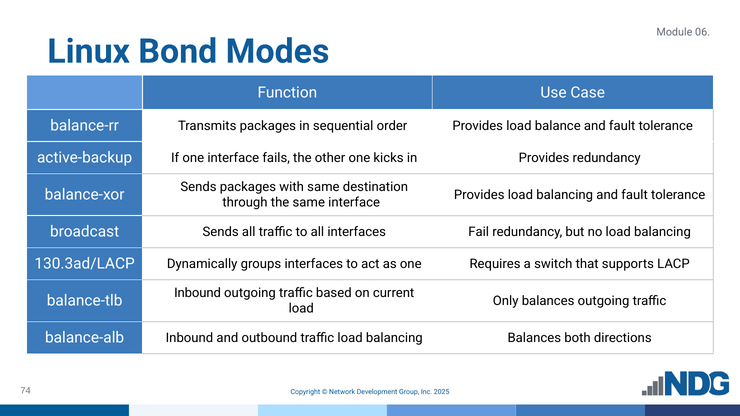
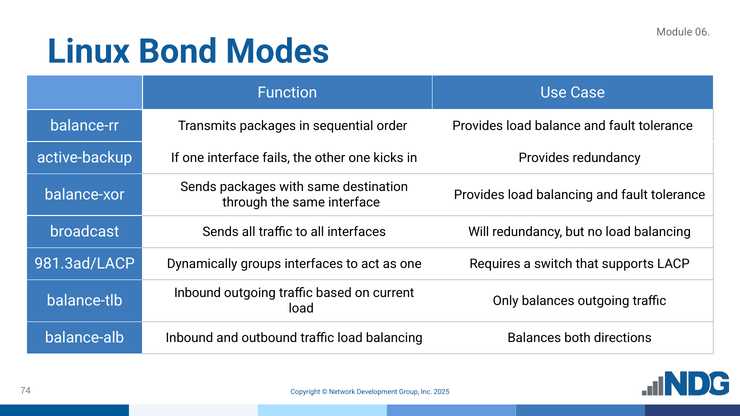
Fail: Fail -> Will (479, 232)
130.3ad/LACP: 130.3ad/LACP -> 981.3ad/LACP (85, 264)
